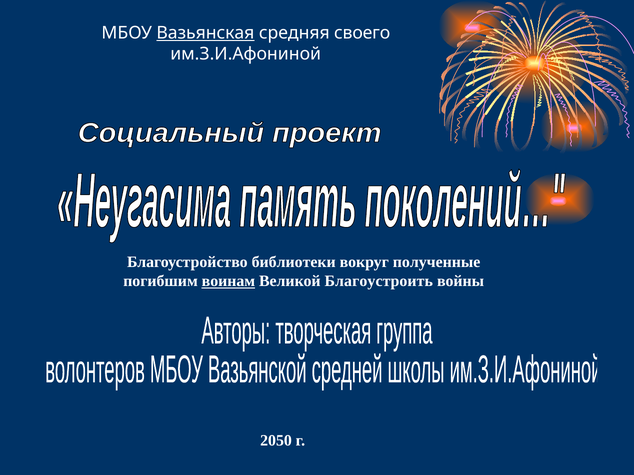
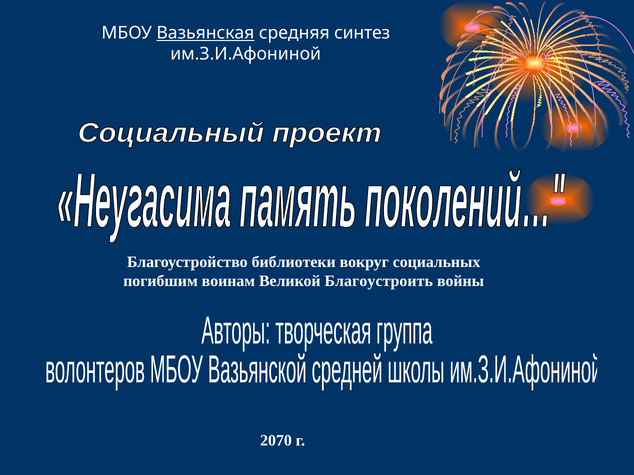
своего: своего -> синтез (362, 33)
полученные: полученные -> социальных (437, 262)
воинам underline: present -> none (228, 281)
2050: 2050 -> 2070 (276, 441)
